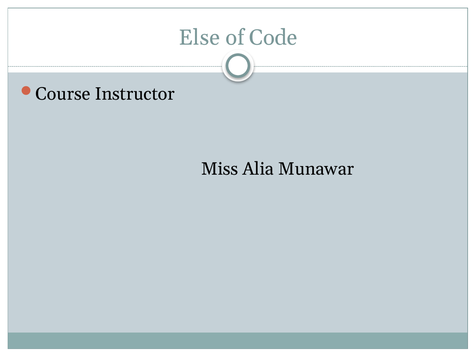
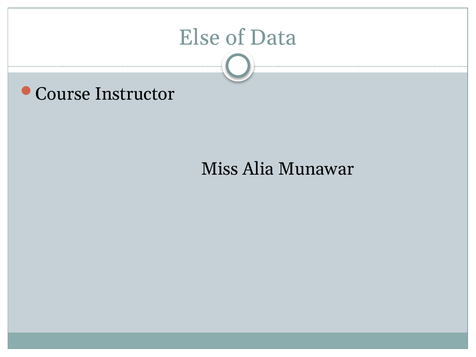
Code: Code -> Data (273, 37)
